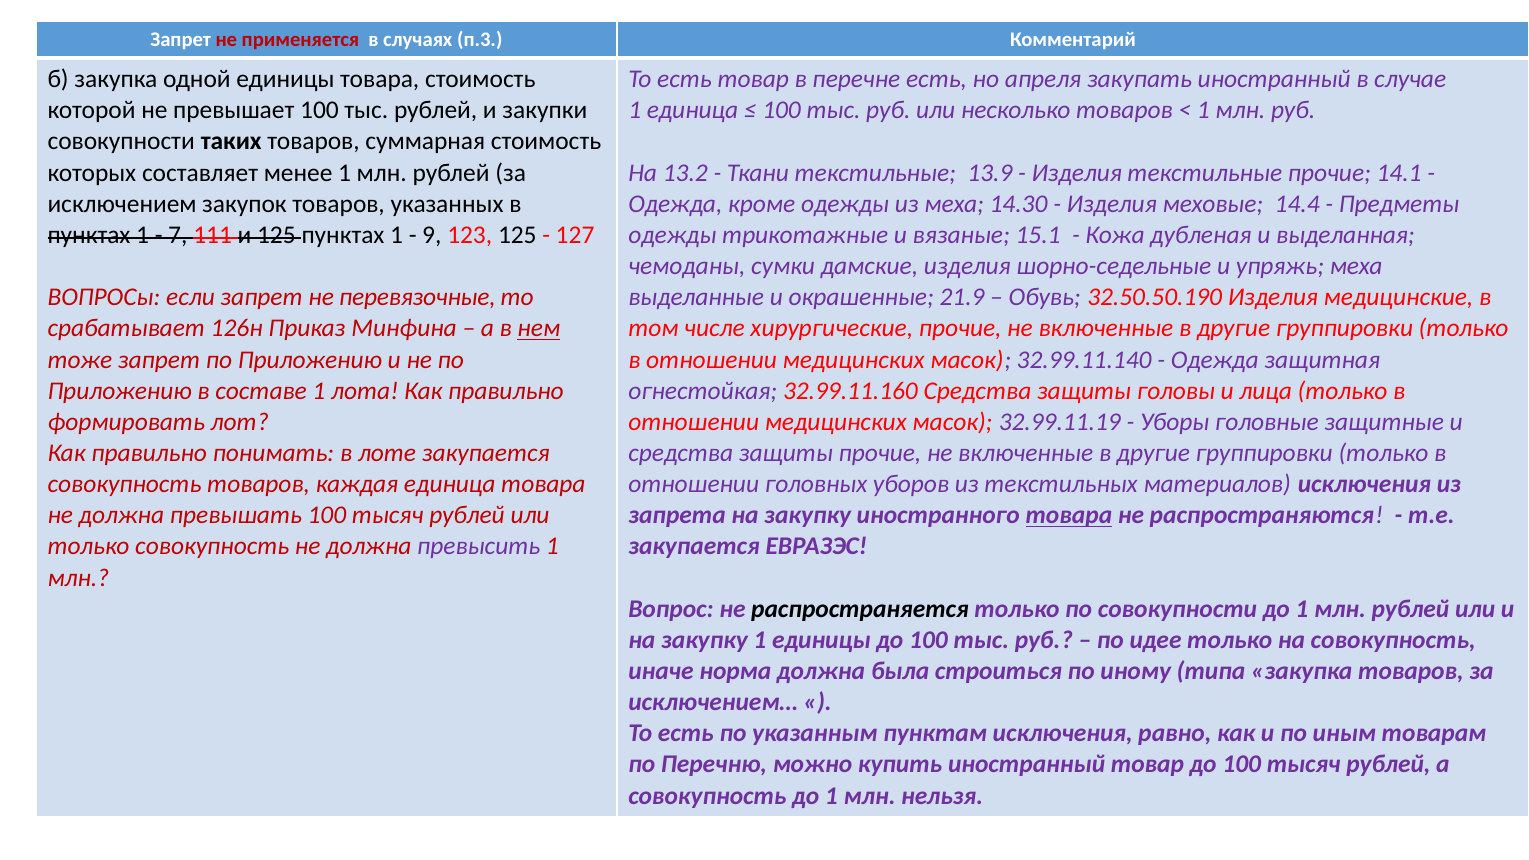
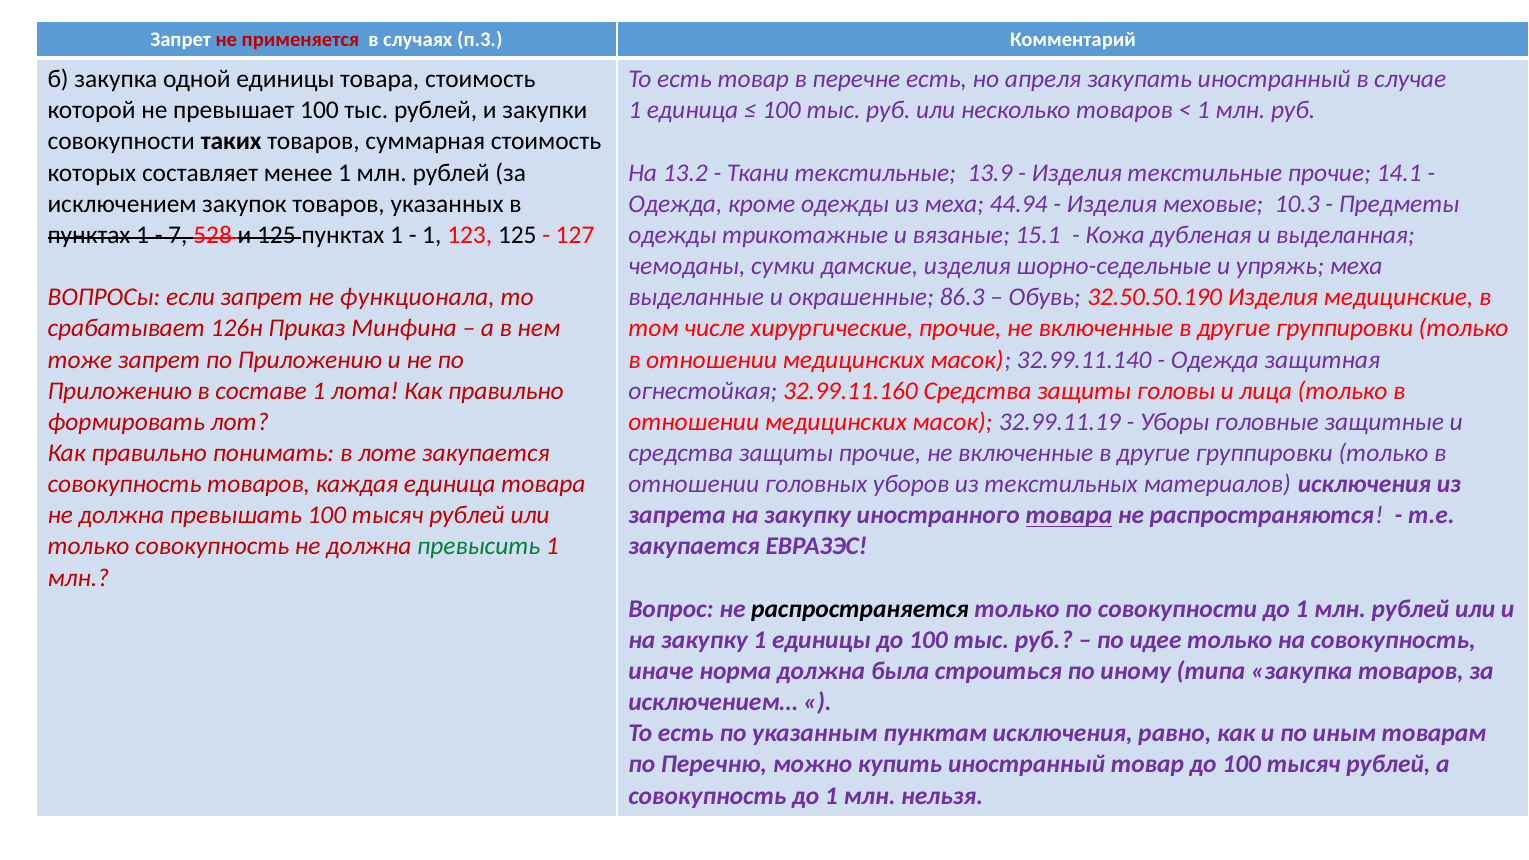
14.30: 14.30 -> 44.94 (1019, 204)
14.4: 14.4 -> 10.3 (1297, 204)
111: 111 -> 528 (213, 235)
9: 9 -> 1 (432, 235)
перевязочные: перевязочные -> функционала (417, 297)
21.9: 21.9 -> 86.3 (962, 297)
нем underline: present -> none (539, 328)
превысить colour: purple -> green (479, 547)
